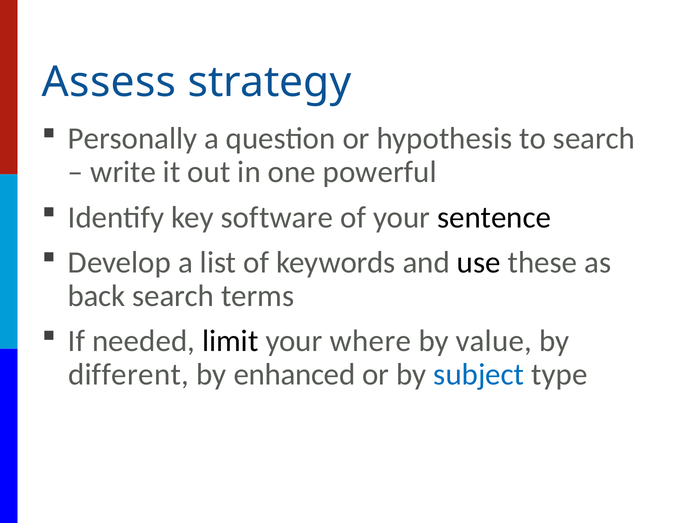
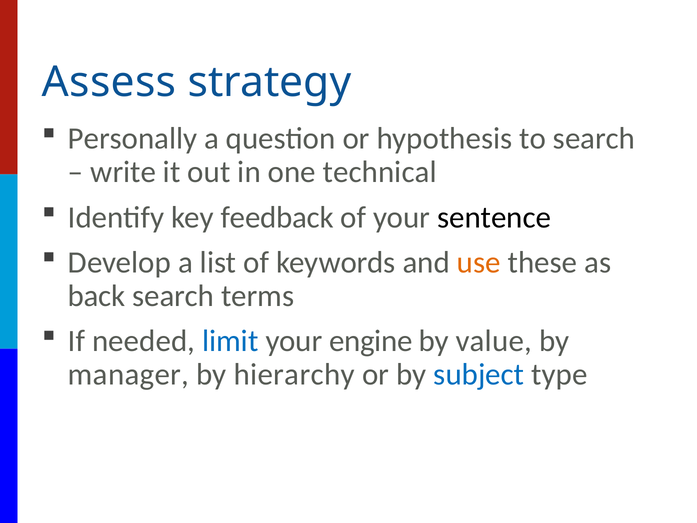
powerful: powerful -> technical (380, 172)
software: software -> feedback (277, 217)
use colour: black -> orange (479, 262)
limit colour: black -> blue (230, 341)
where: where -> engine (371, 341)
different: different -> manager (128, 374)
enhanced: enhanced -> hierarchy (294, 374)
